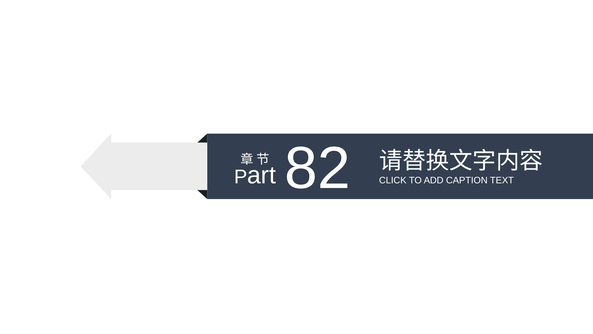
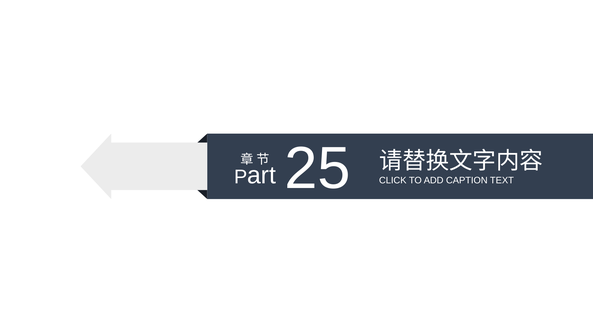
82: 82 -> 25 (317, 168)
